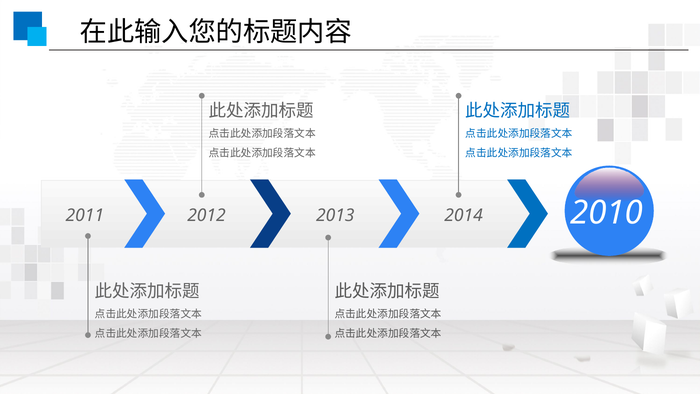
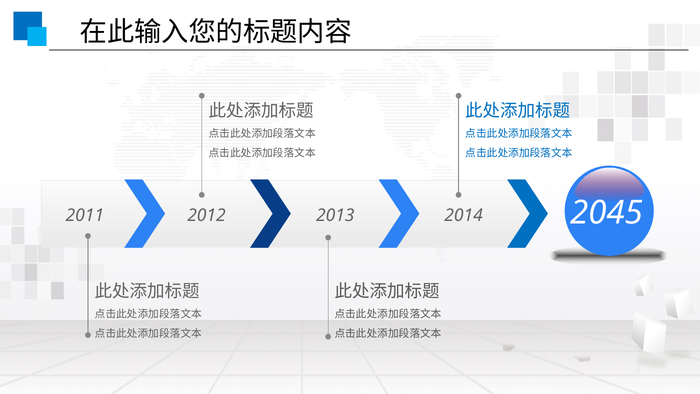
2010: 2010 -> 2045 (606, 213)
